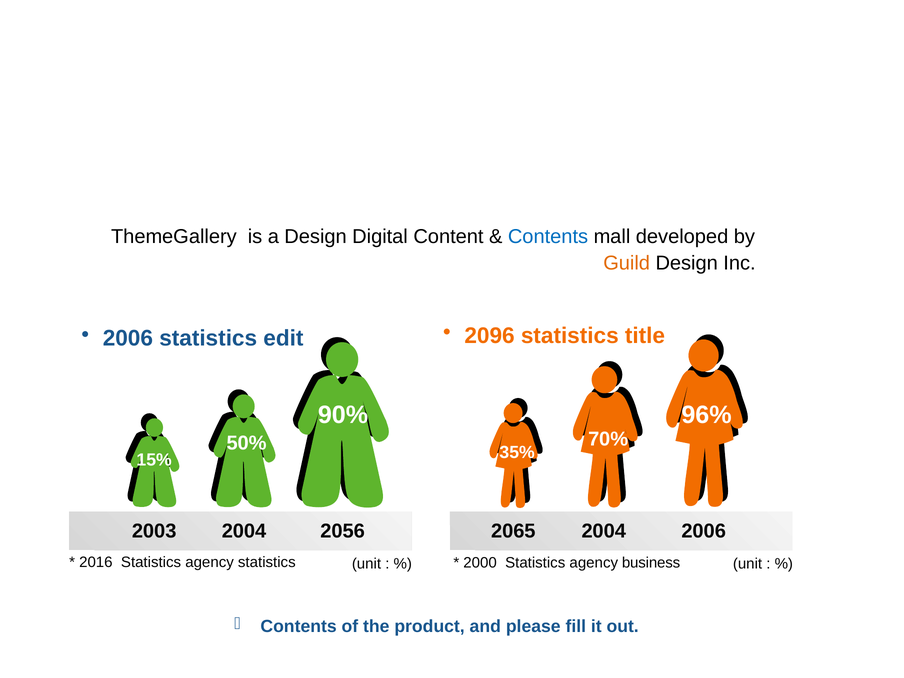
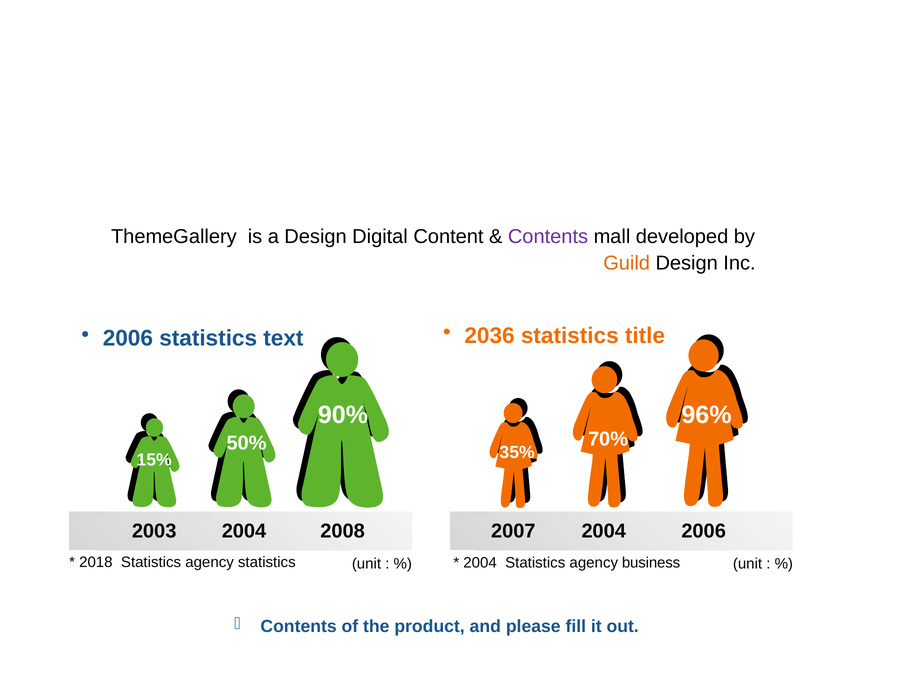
Contents colour: blue -> purple (548, 237)
statistics edit: edit -> text (283, 338)
2096: 2096 -> 2036 (490, 336)
2056: 2056 -> 2008 (343, 531)
2065: 2065 -> 2007 (513, 531)
2016: 2016 -> 2018 (96, 562)
2000: 2000 -> 2004 (480, 563)
